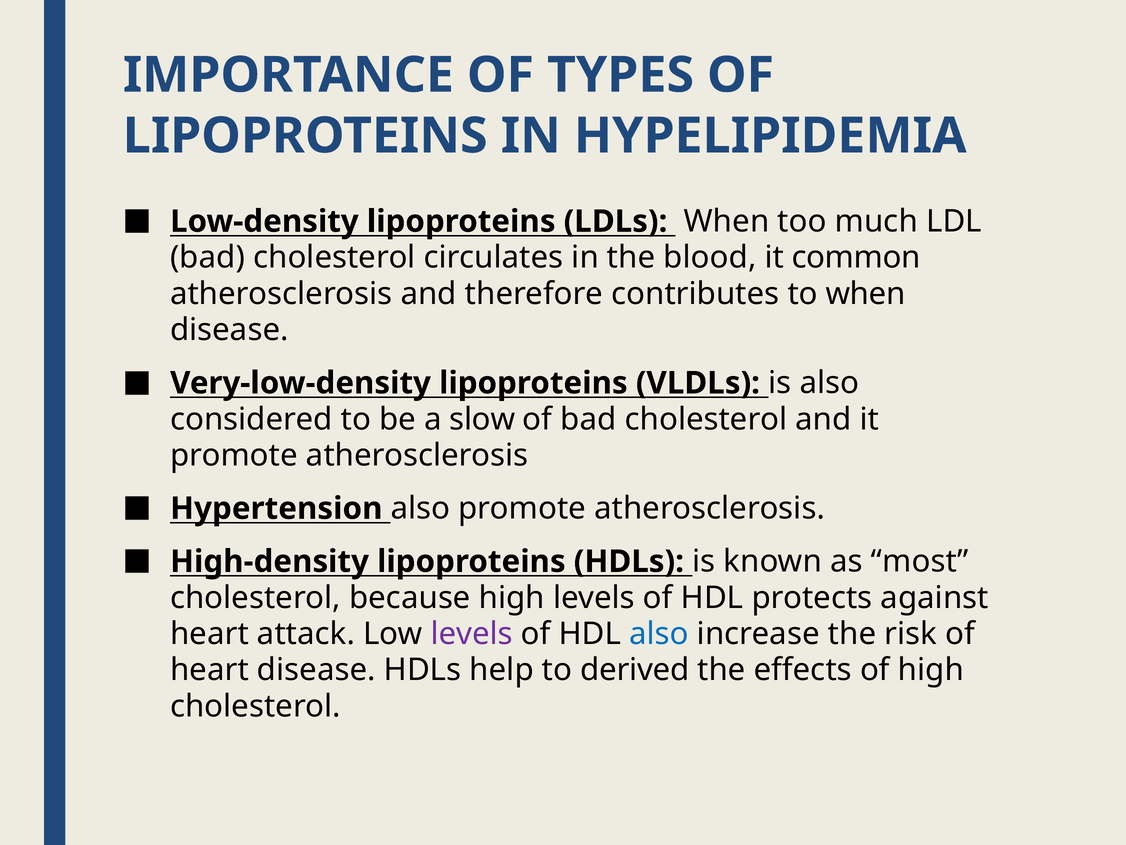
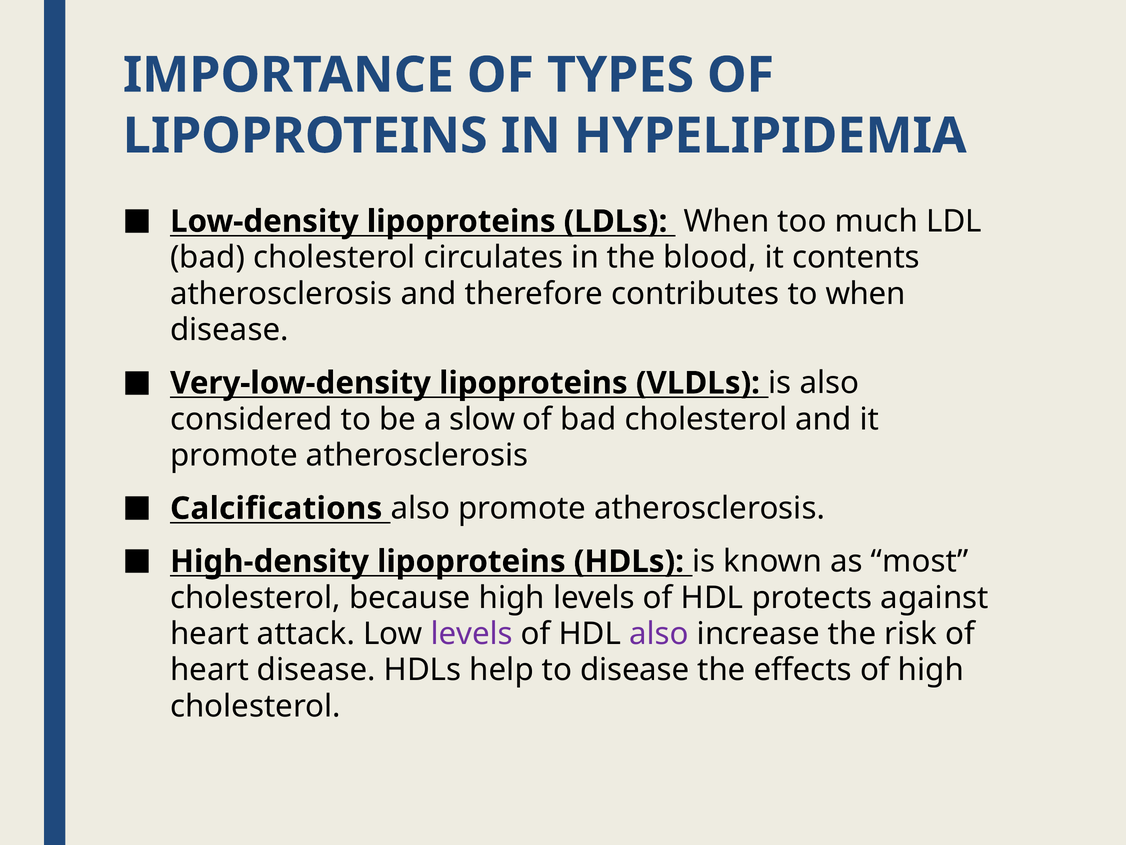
common: common -> contents (856, 257)
Hypertension: Hypertension -> Calcifications (276, 508)
also colour: blue -> purple (659, 634)
to derived: derived -> disease (635, 670)
